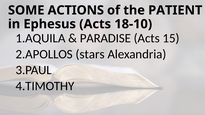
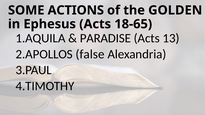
PATIENT: PATIENT -> GOLDEN (175, 10)
18-10: 18-10 -> 18-65 (133, 24)
15: 15 -> 13 (171, 38)
stars: stars -> false (90, 54)
